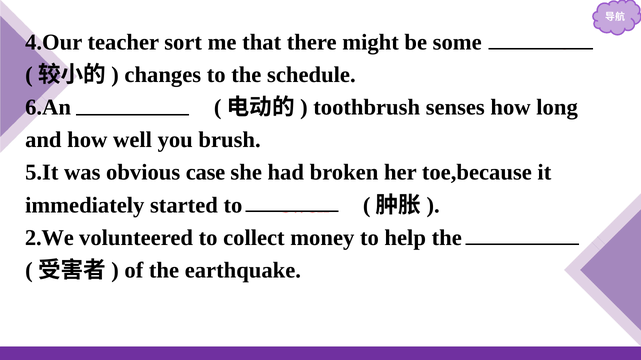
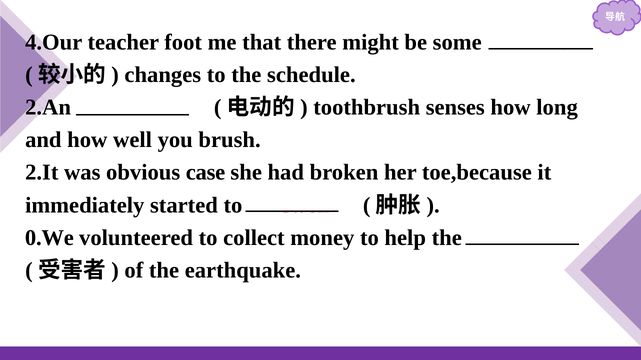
sort: sort -> foot (183, 43)
6.An: 6.An -> 2.An (48, 108)
5.It: 5.It -> 2.It (42, 173)
2.We: 2.We -> 0.We (49, 238)
